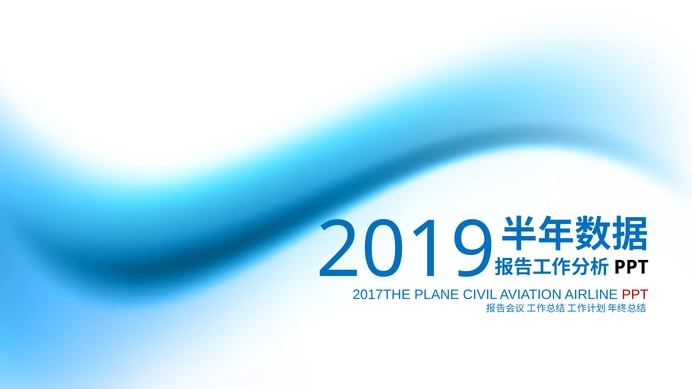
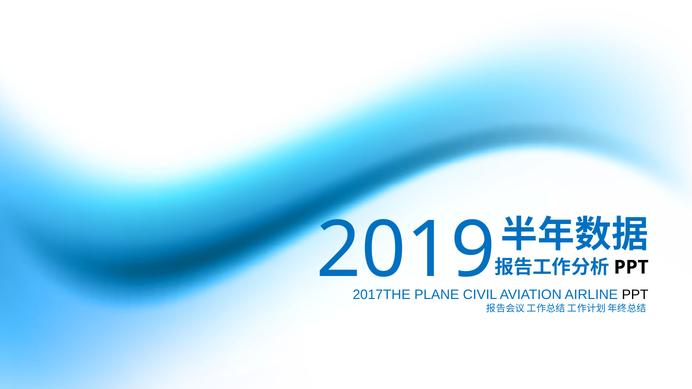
PPT colour: red -> black (635, 295)
